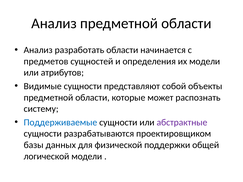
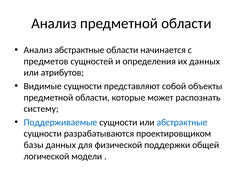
Анализ разработать: разработать -> абстрактные (80, 50)
их модели: модели -> данных (205, 61)
абстрактные colour: purple -> blue (182, 122)
